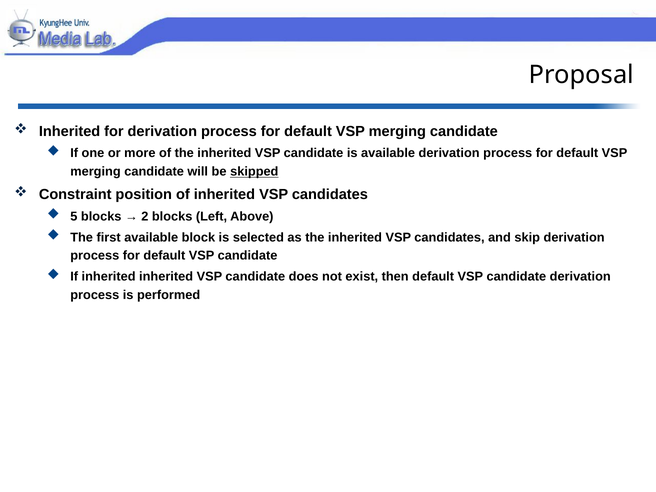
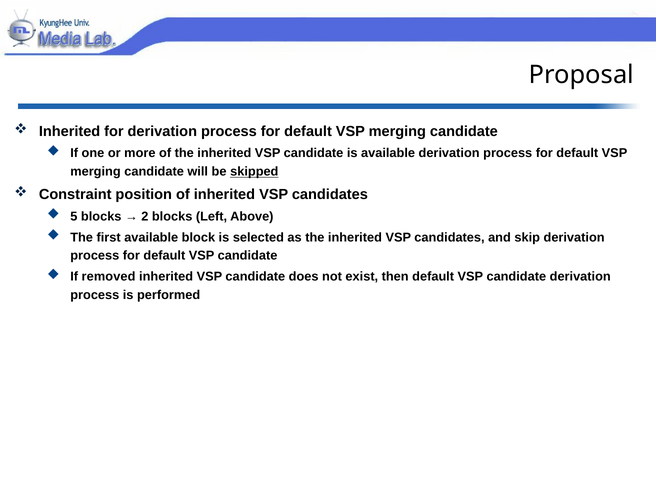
If inherited: inherited -> removed (109, 277)
